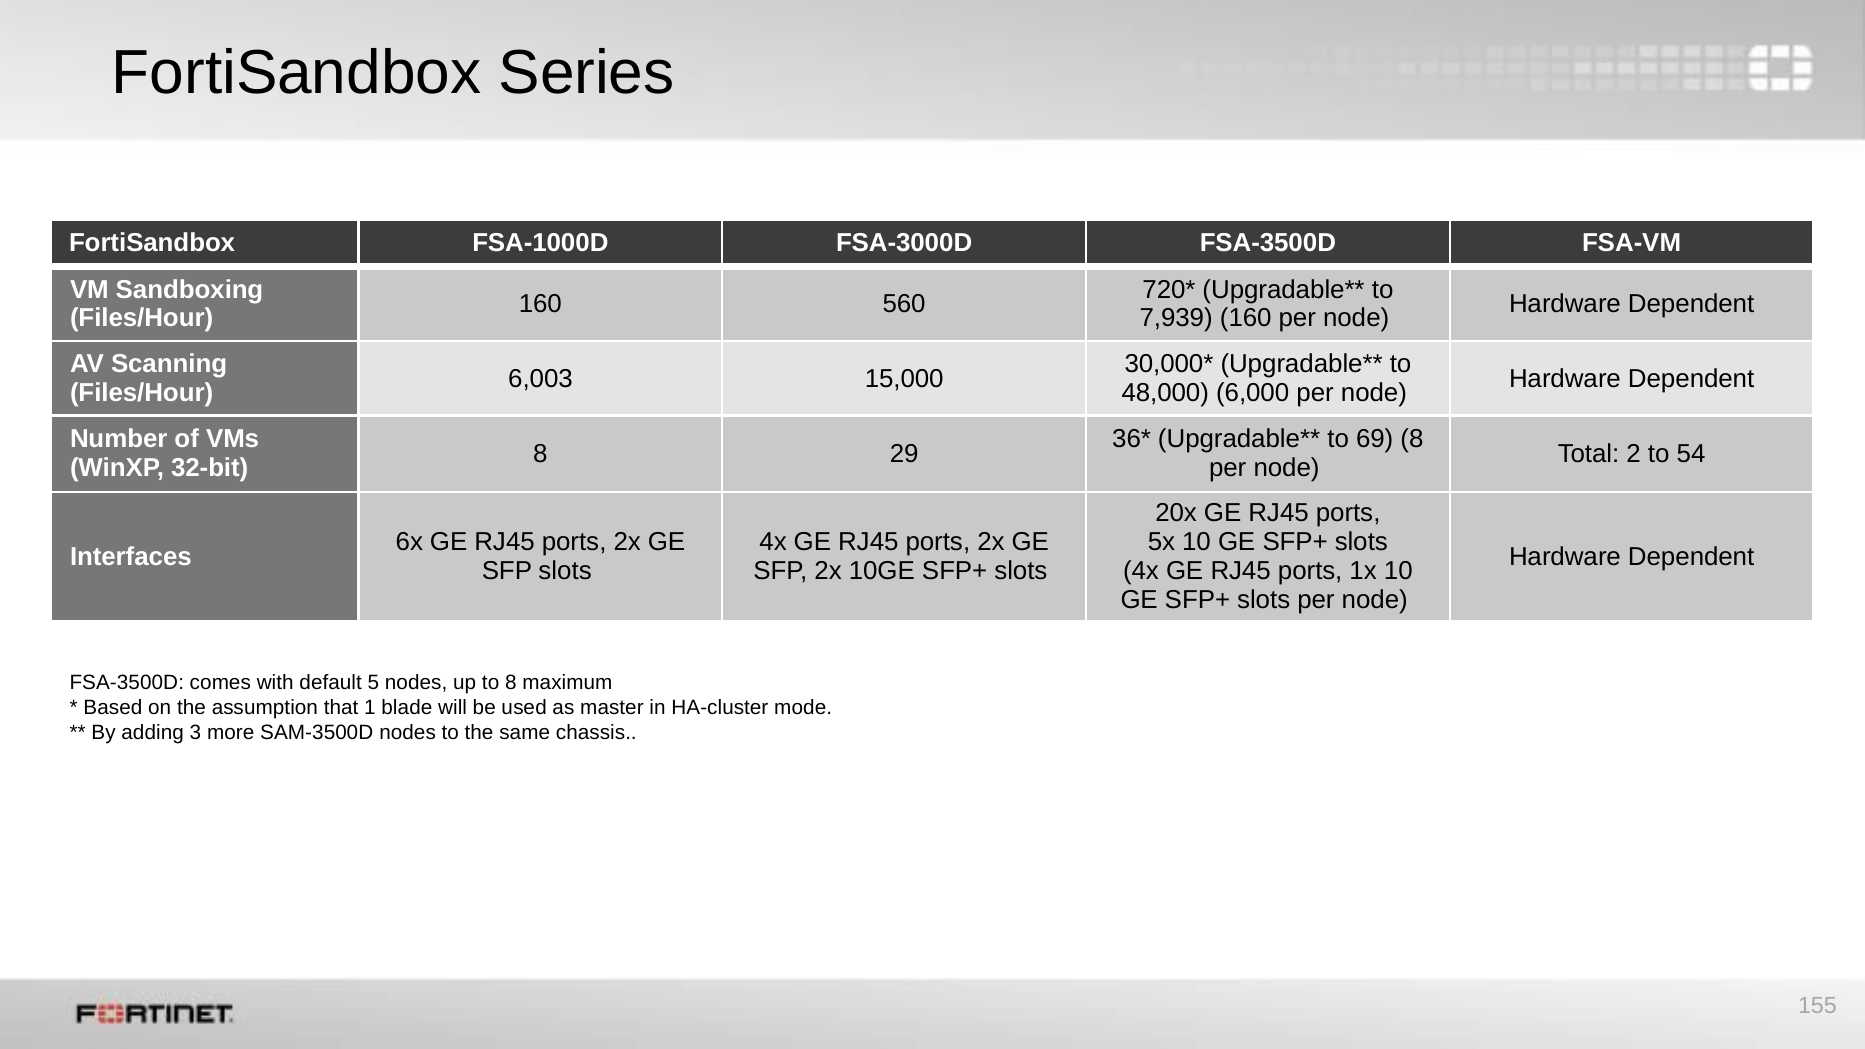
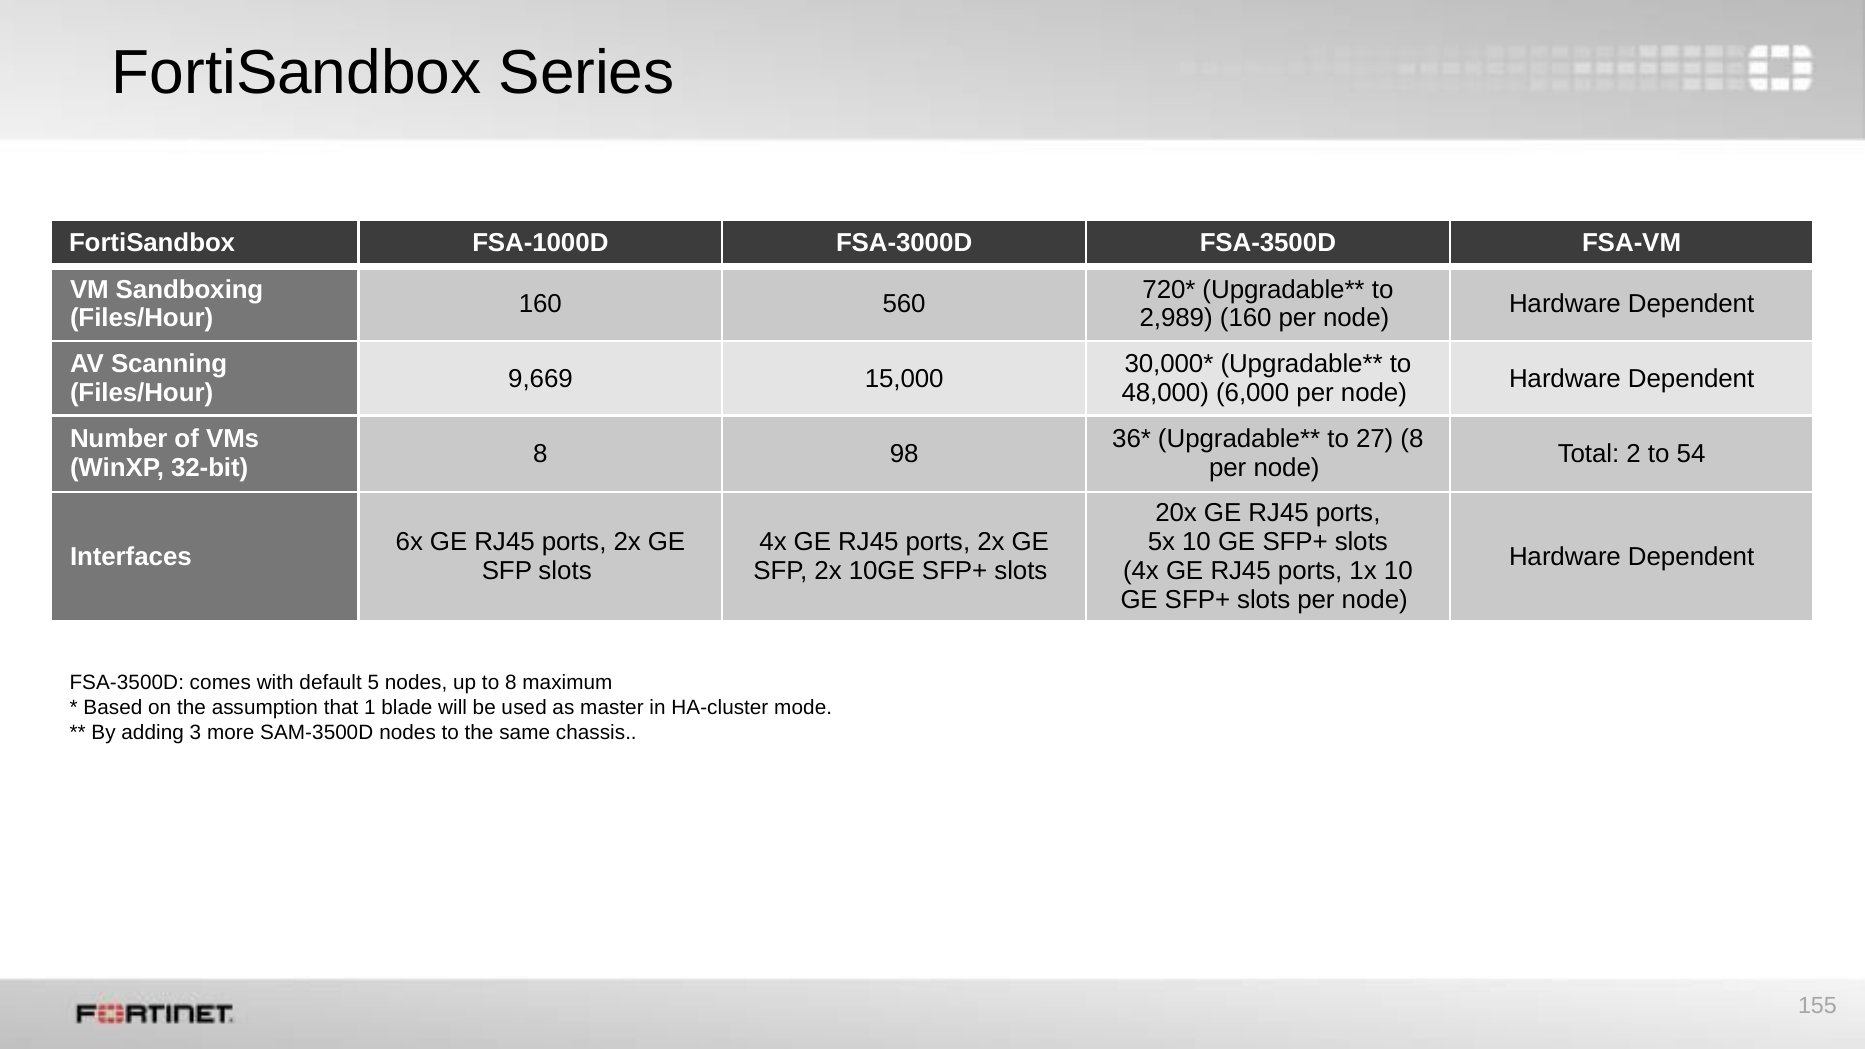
7,939: 7,939 -> 2,989 (1176, 318)
6,003: 6,003 -> 9,669 (540, 379)
69: 69 -> 27 (1375, 439)
29: 29 -> 98 (904, 454)
